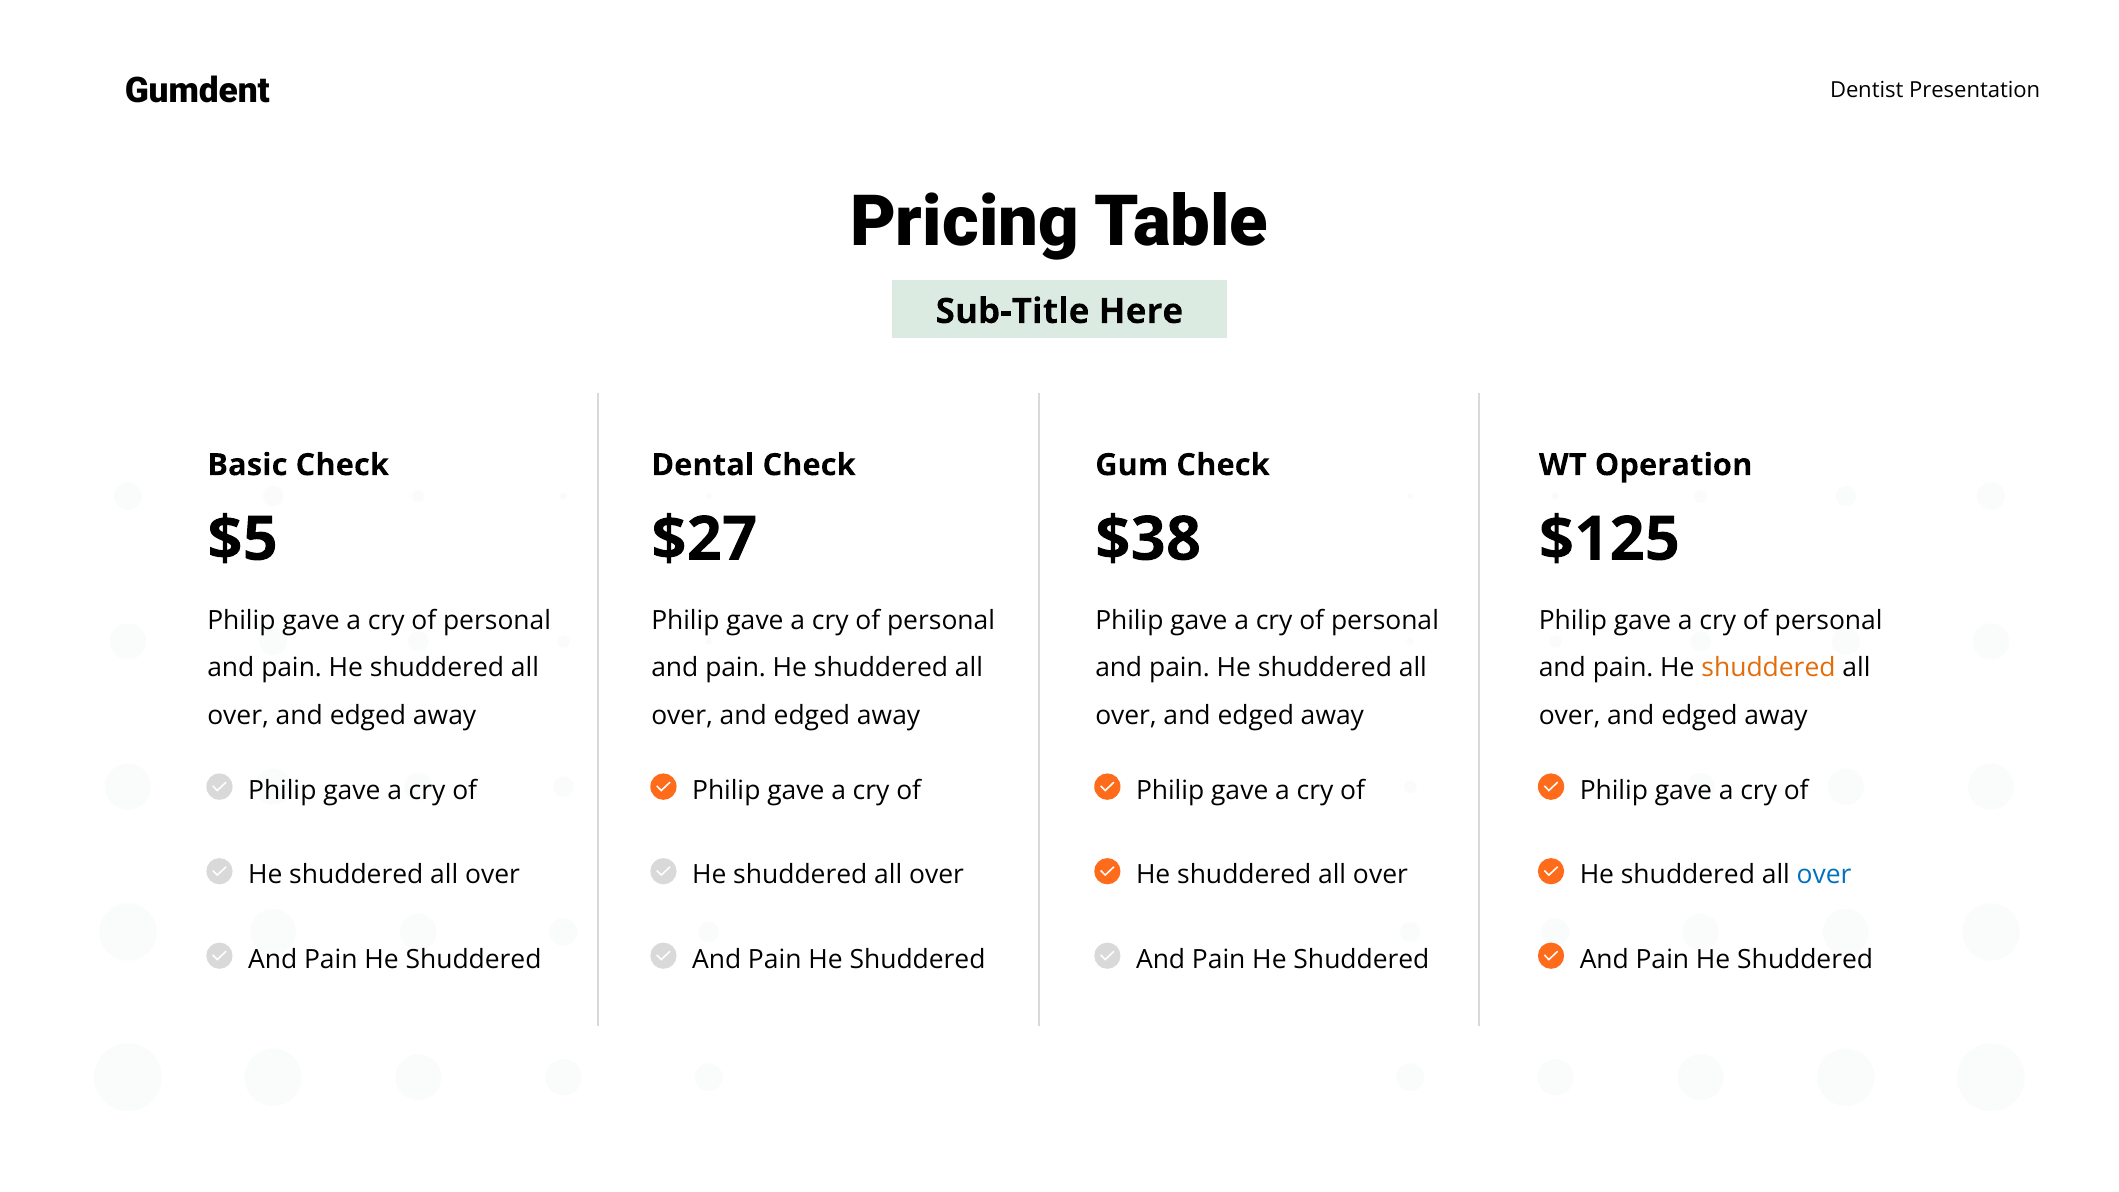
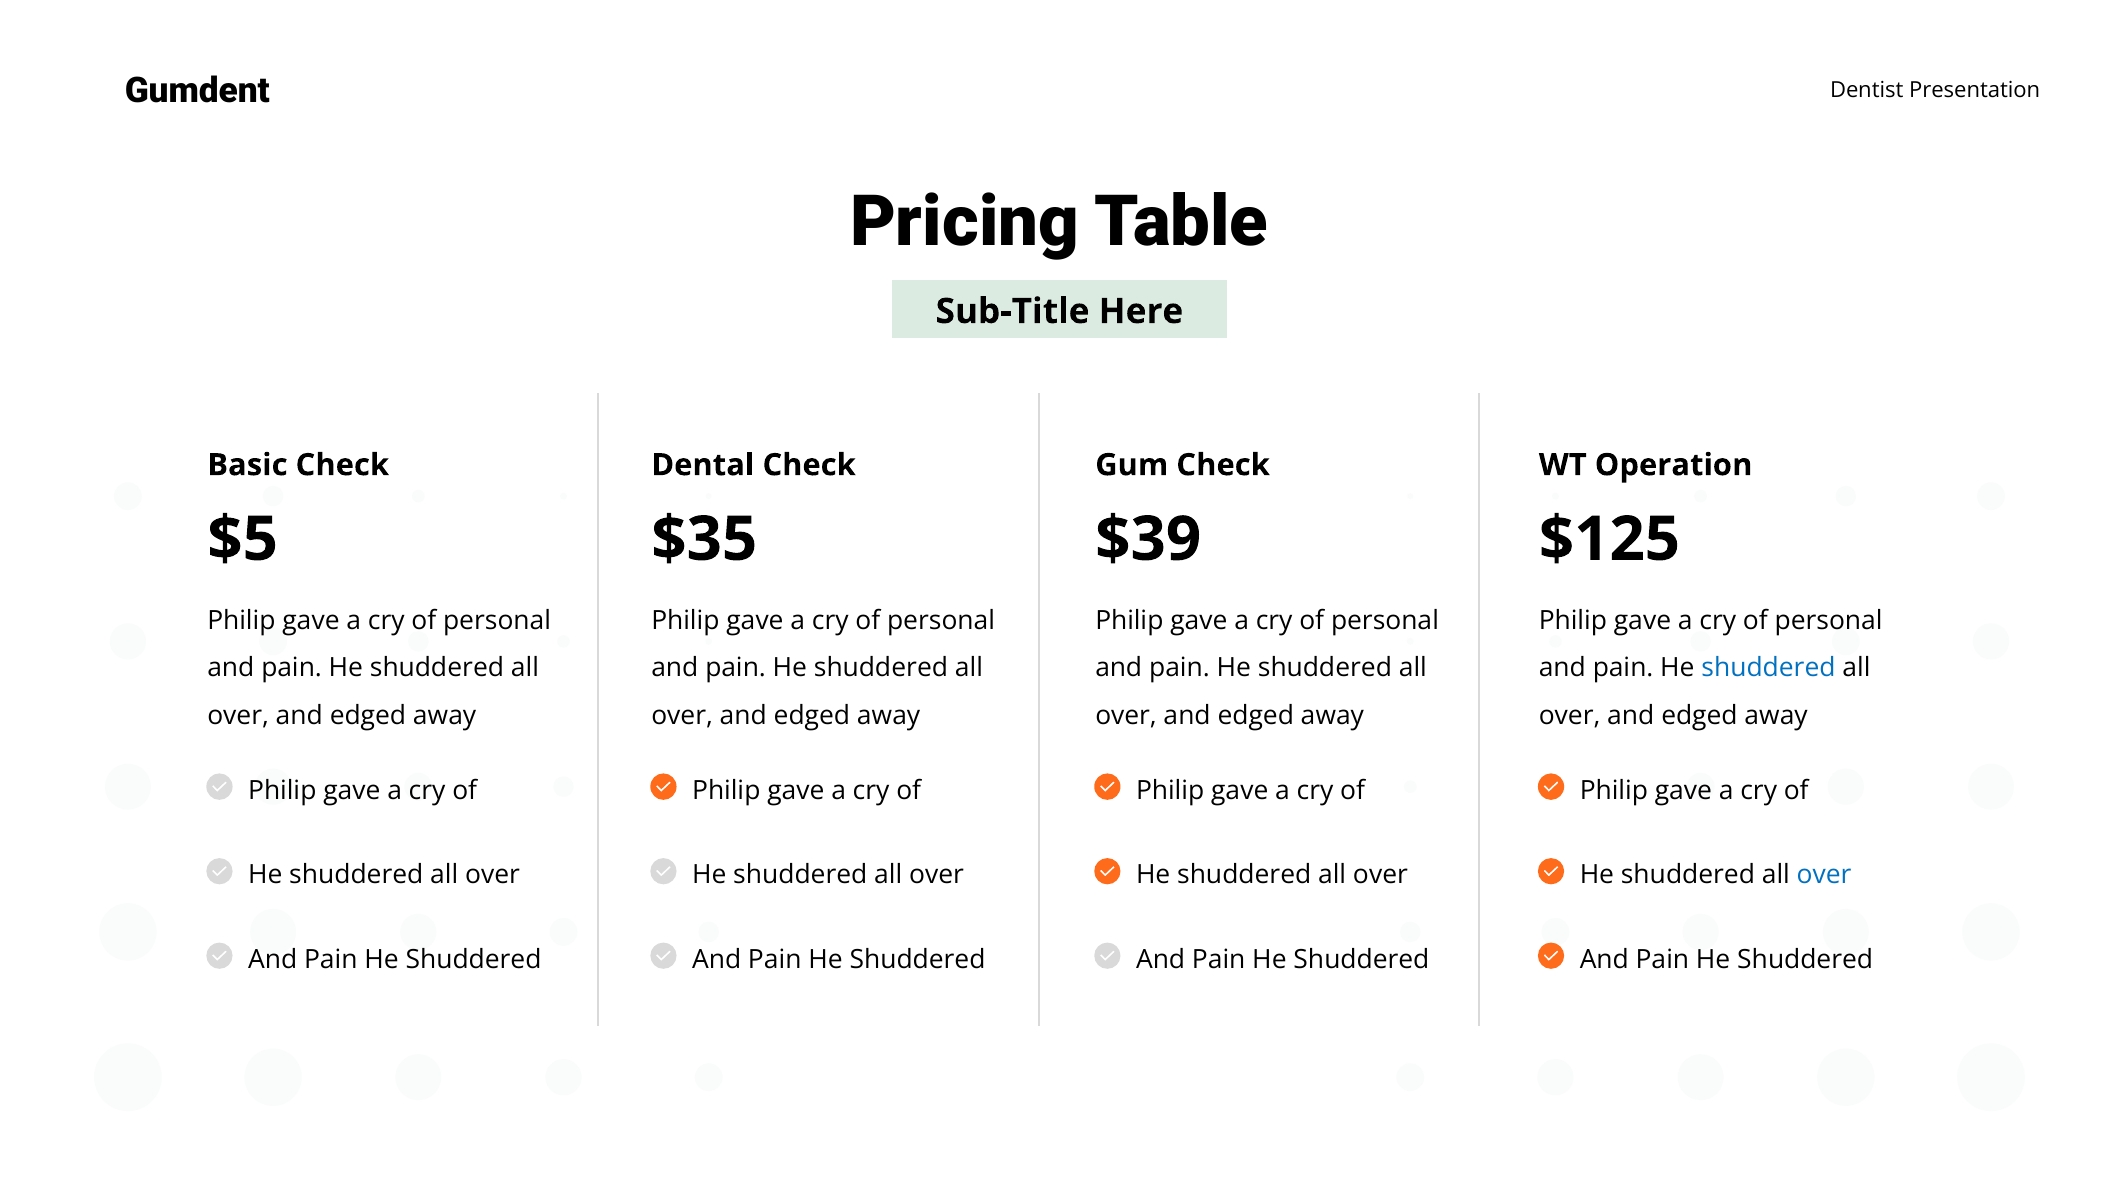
$27: $27 -> $35 (704, 539)
$38: $38 -> $39 (1148, 539)
shuddered colour: orange -> blue (1769, 668)
